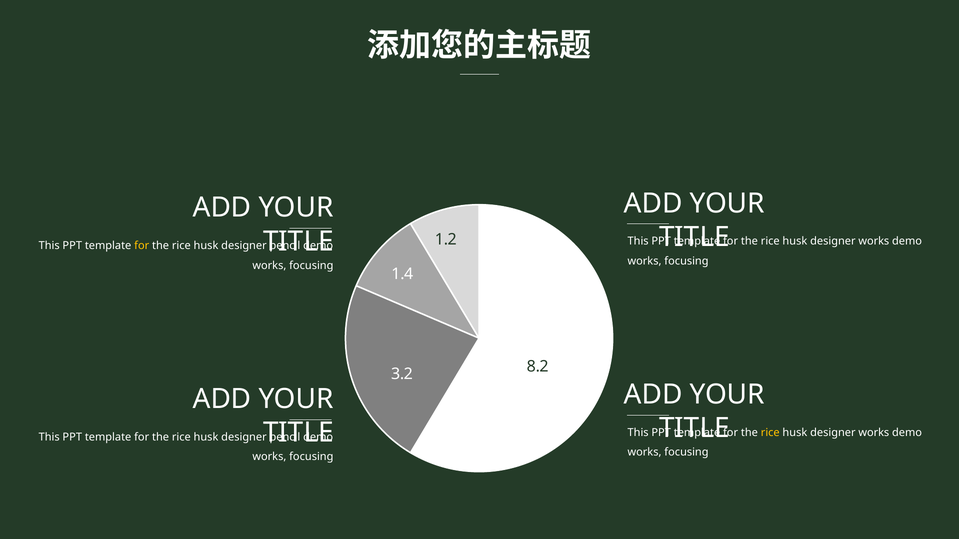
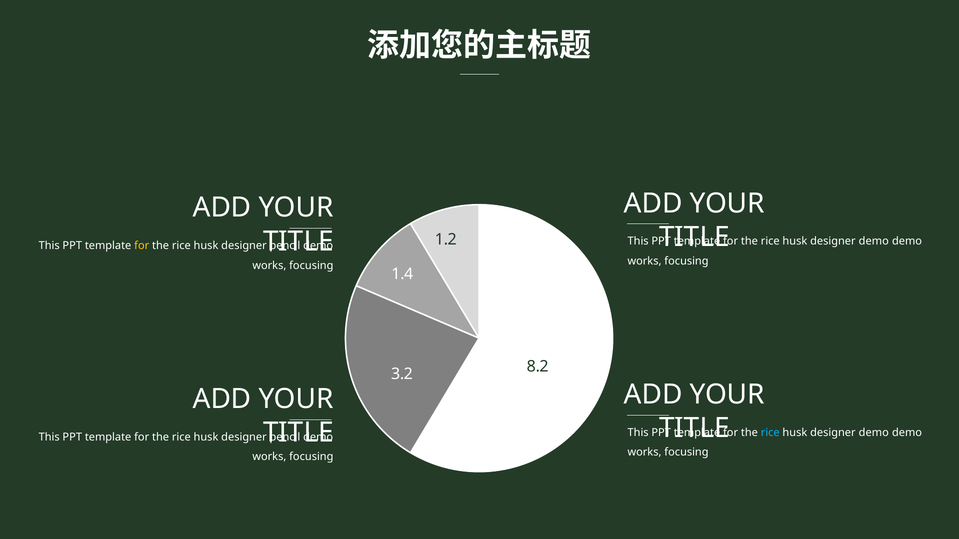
works: works -> demo (874, 241)
rice colour: yellow -> light blue (770, 433)
works: works -> demo (874, 433)
